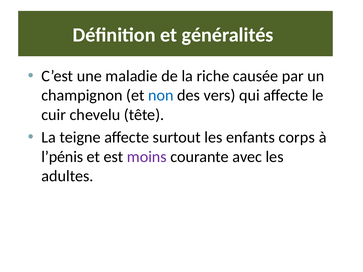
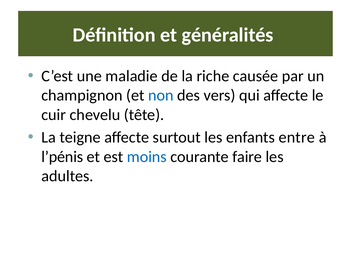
corps: corps -> entre (297, 137)
moins colour: purple -> blue (147, 157)
avec: avec -> faire (247, 157)
